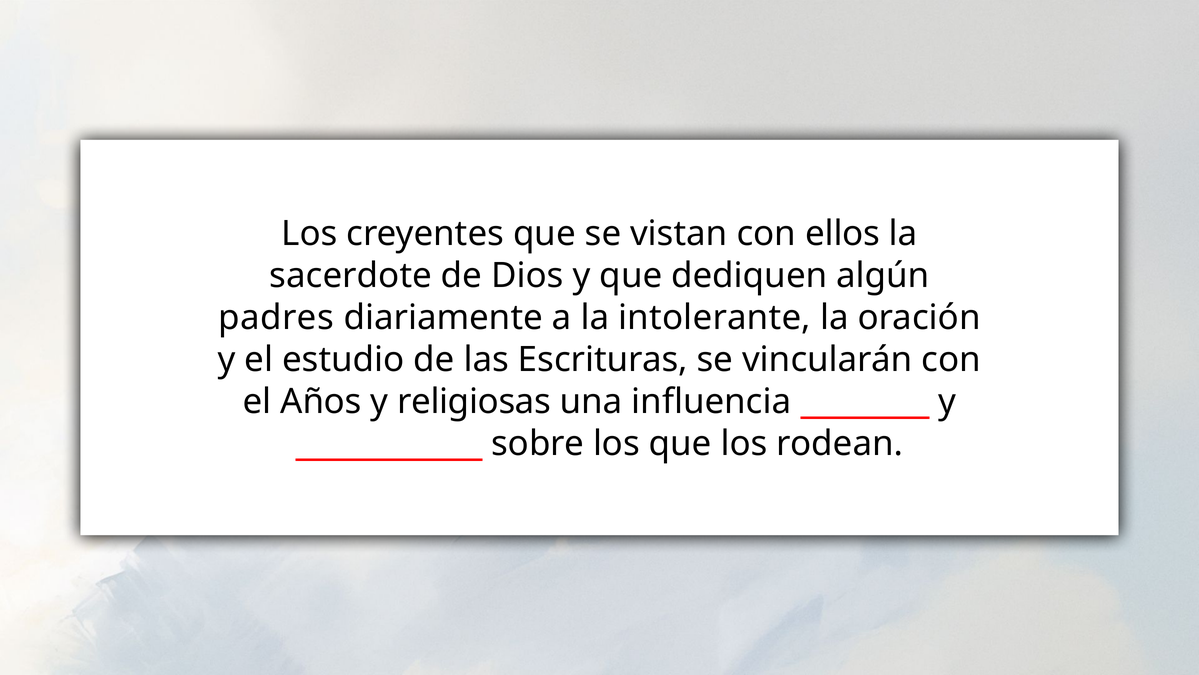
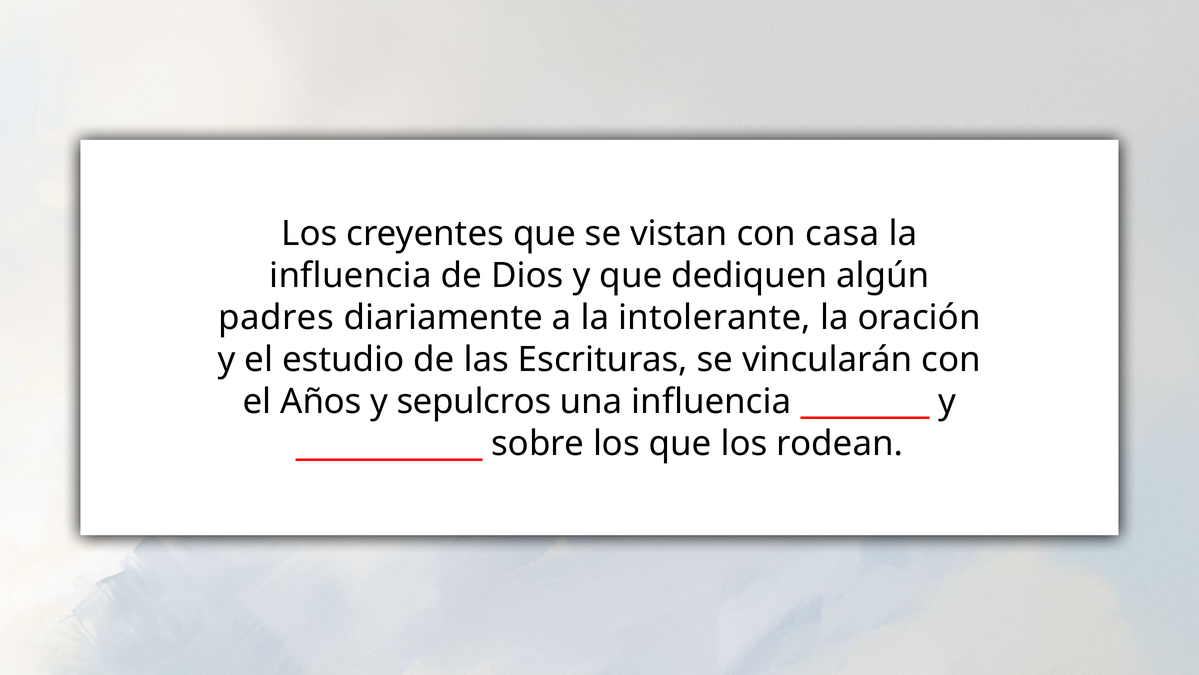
ellos: ellos -> casa (842, 233)
sacerdote: sacerdote -> influencia (351, 275)
religiosas: religiosas -> sepulcros (474, 401)
